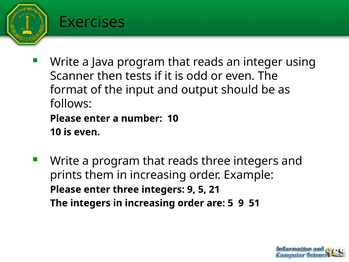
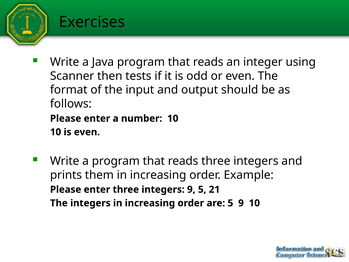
9 51: 51 -> 10 (254, 203)
